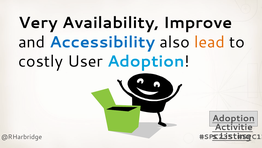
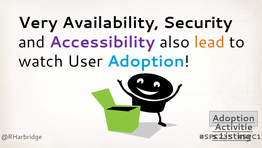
Improve: Improve -> Security (198, 23)
Accessibility colour: blue -> purple (102, 42)
costly: costly -> watch (41, 61)
